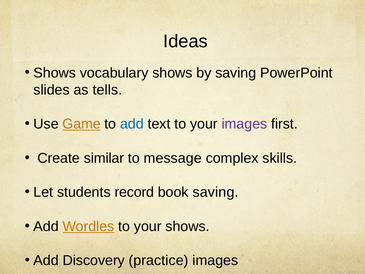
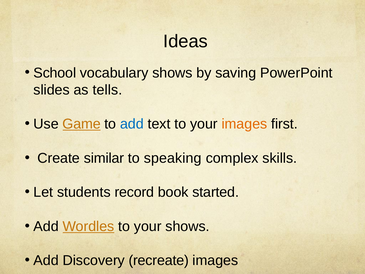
Shows: Shows -> School (55, 73)
images colour: purple -> orange (244, 124)
message: message -> speaking (173, 158)
book saving: saving -> started (216, 192)
practice: practice -> recreate (159, 260)
